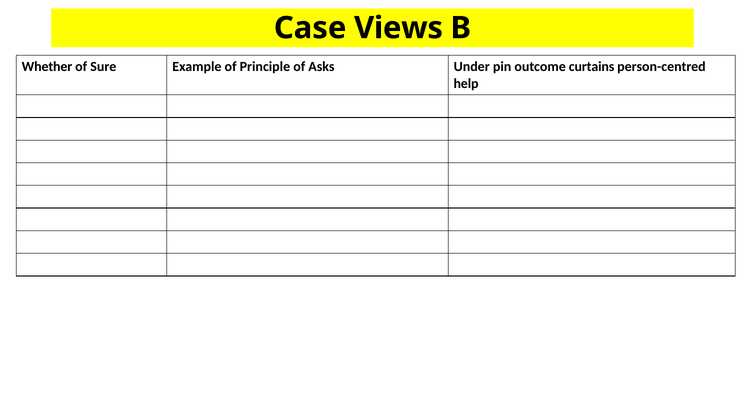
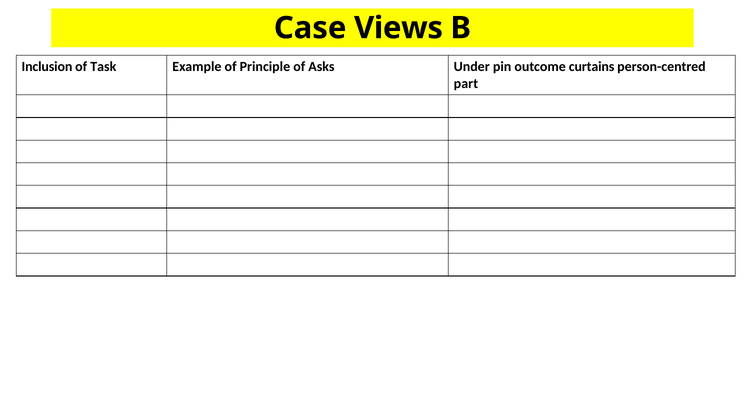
Whether: Whether -> Inclusion (47, 67)
Sure: Sure -> Task (103, 67)
help: help -> part (466, 84)
